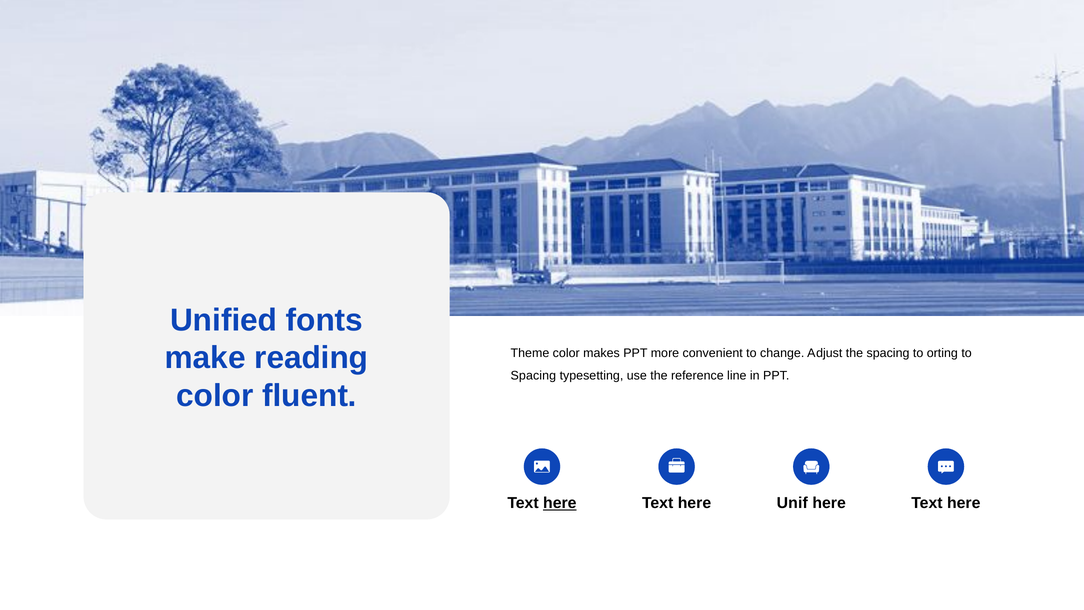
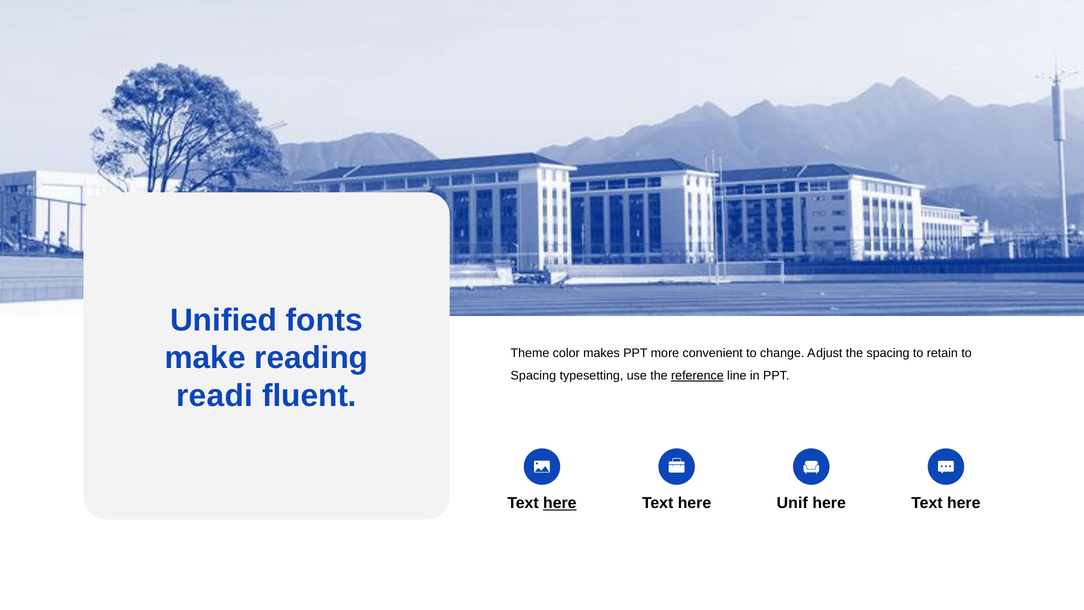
orting: orting -> retain (942, 353)
reference underline: none -> present (697, 376)
color: color -> readi (215, 396)
